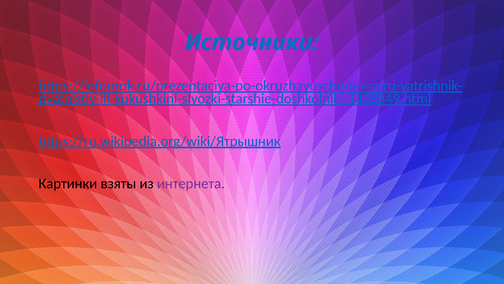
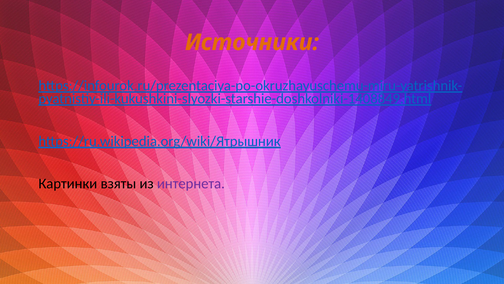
Источники colour: blue -> orange (252, 42)
